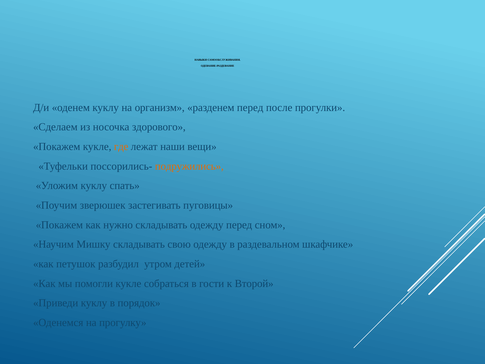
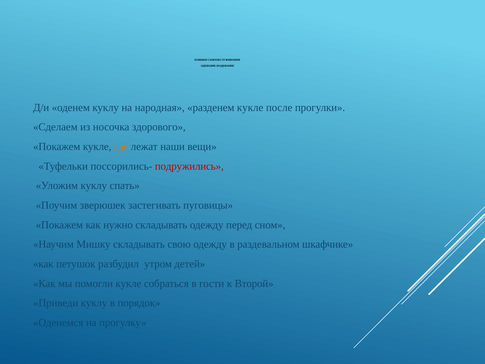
организм: организм -> народная (160, 107)
разденем перед: перед -> кукле (250, 107)
подружились colour: orange -> red (189, 166)
